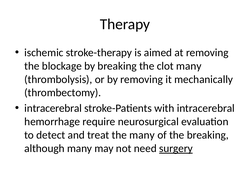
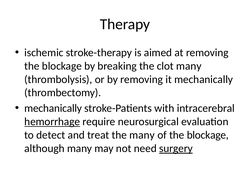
intracerebral: intracerebral -> mechanically (53, 108)
hemorrhage underline: none -> present (52, 121)
of the breaking: breaking -> blockage (208, 135)
